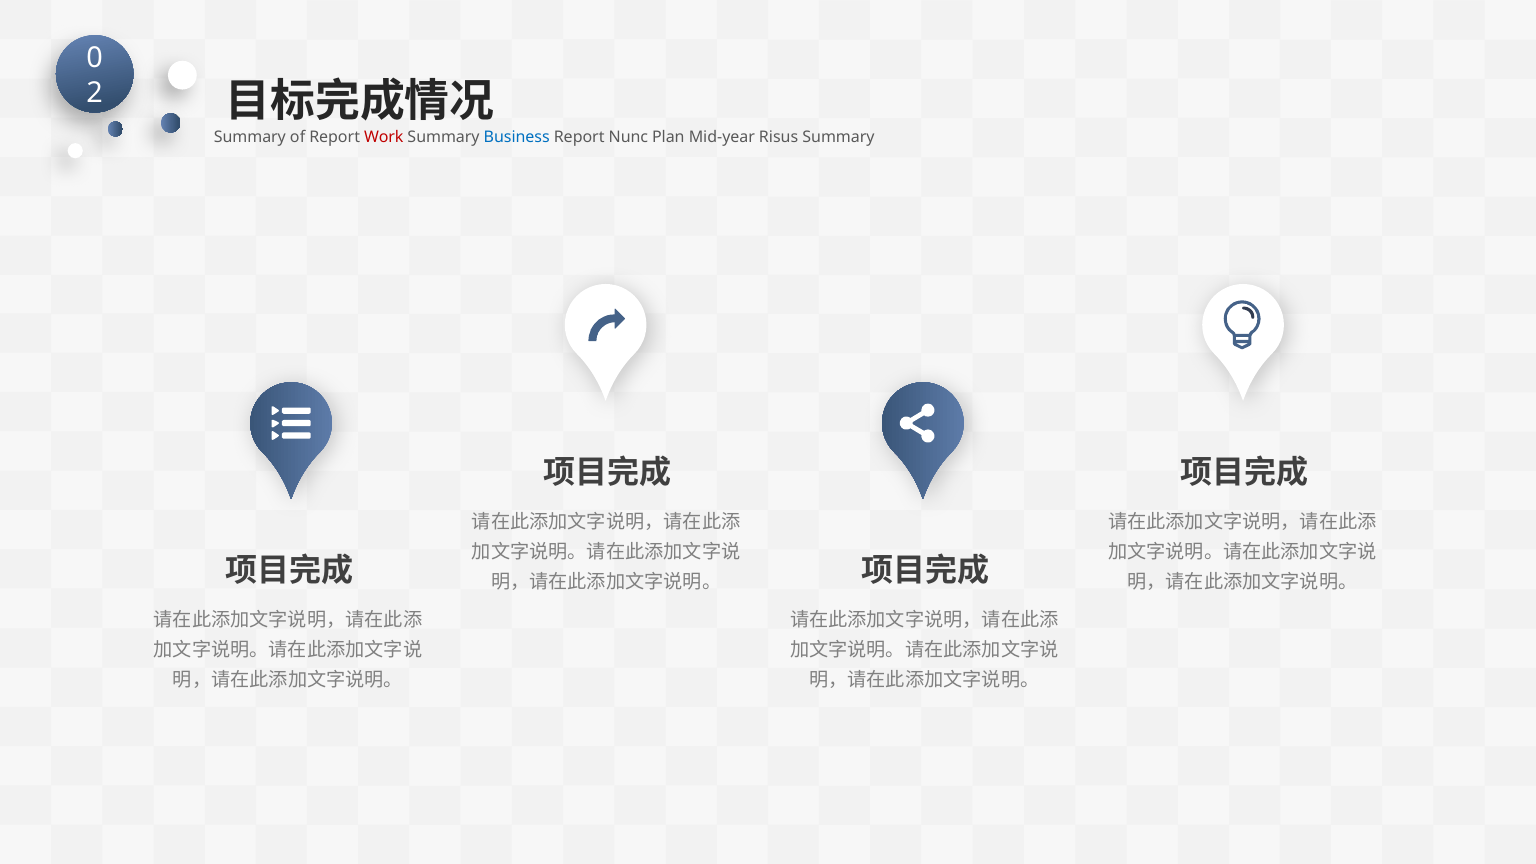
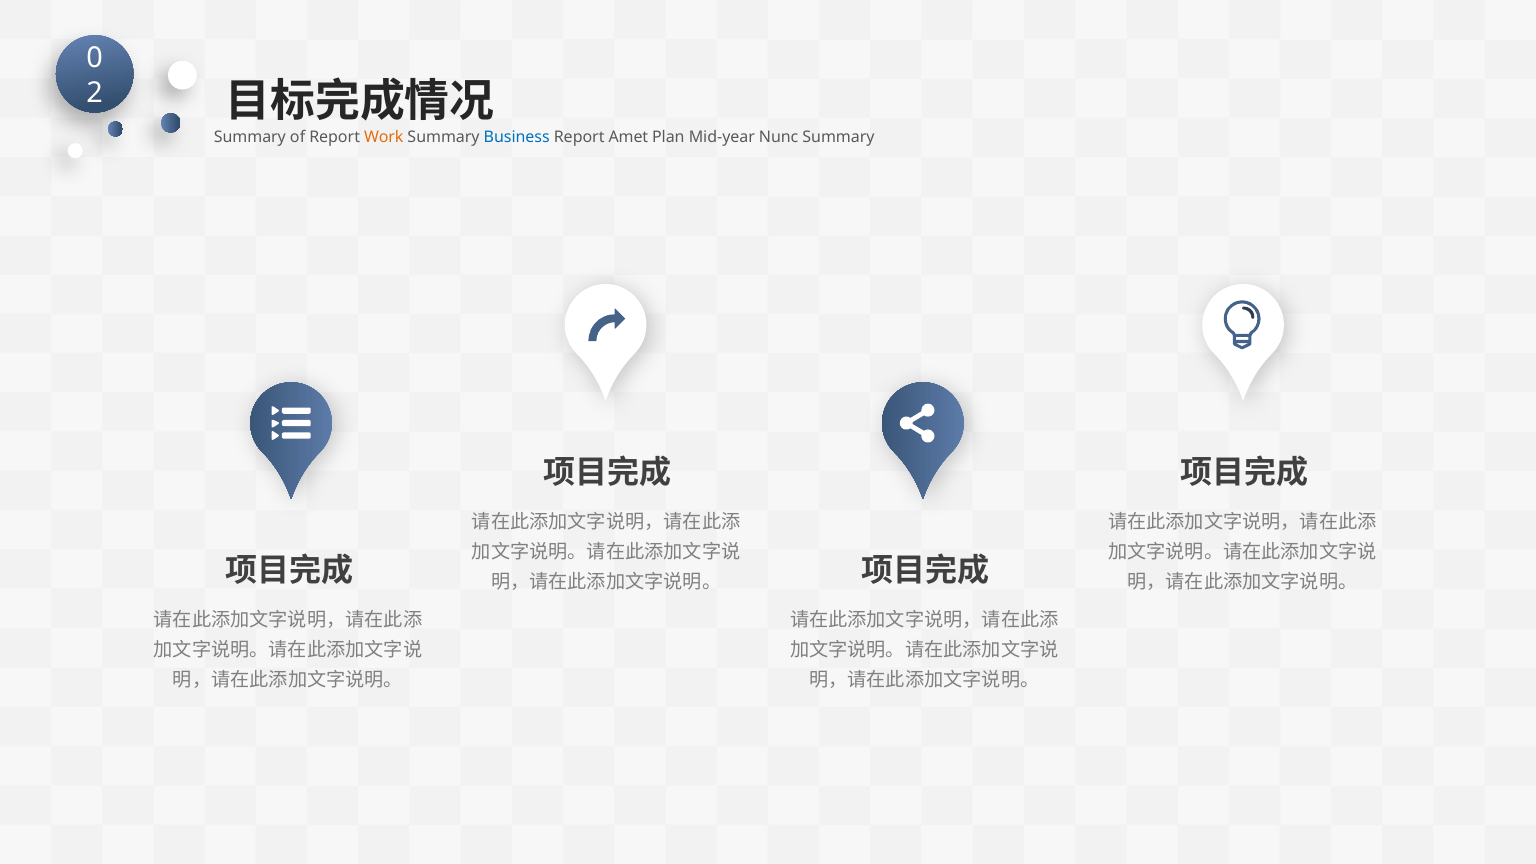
Work colour: red -> orange (384, 137)
Nunc: Nunc -> Amet (628, 137)
Risus: Risus -> Nunc (779, 137)
